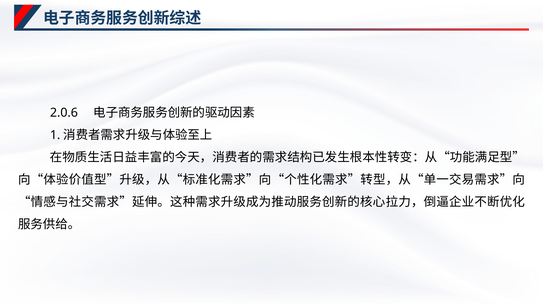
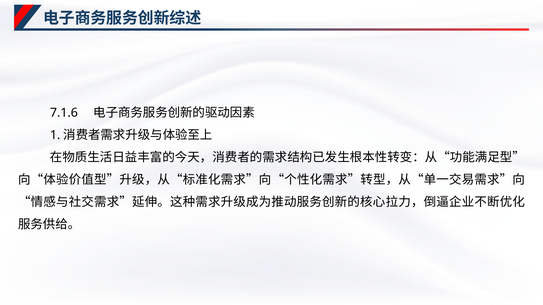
2.0.6: 2.0.6 -> 7.1.6 (64, 113)
